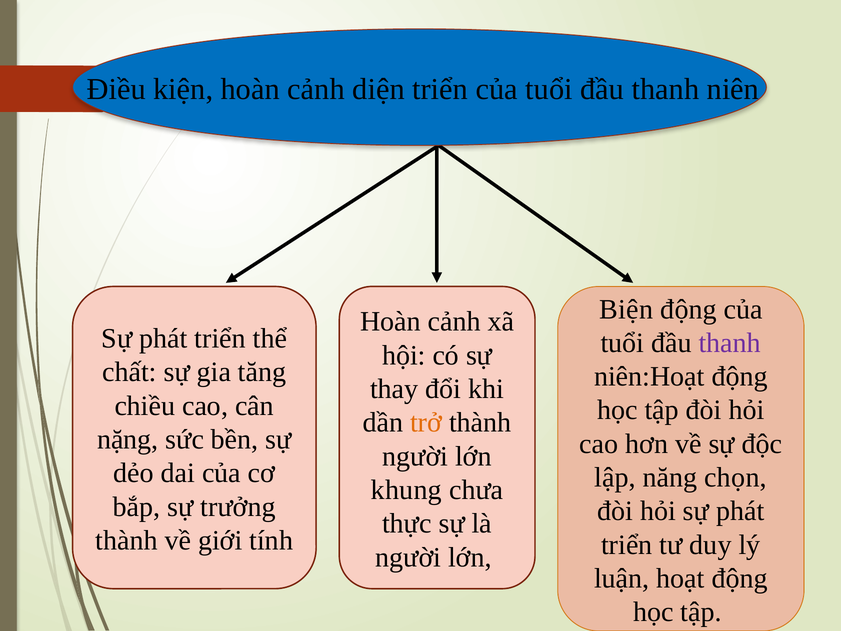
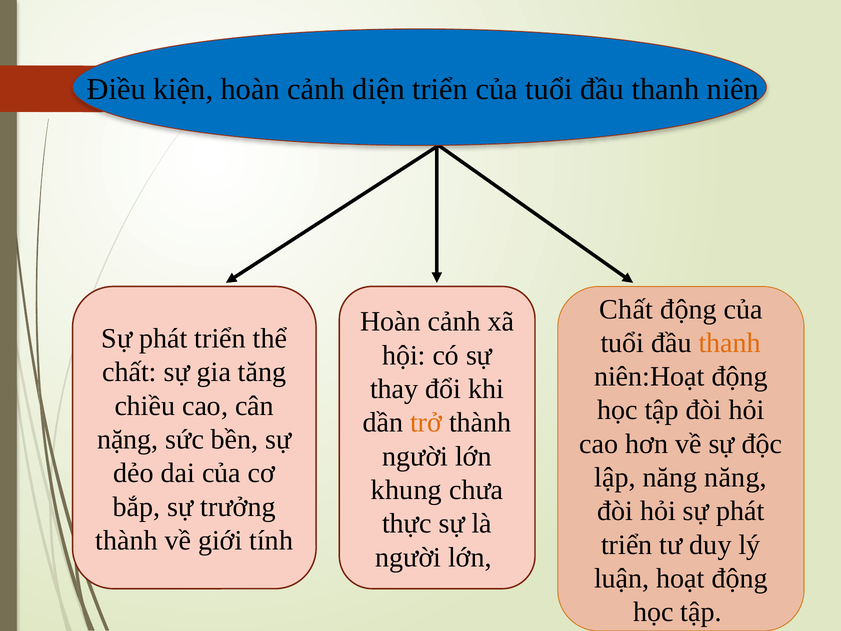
Biện: Biện -> Chất (626, 309)
thanh colour: purple -> orange (730, 343)
năng chọn: chọn -> năng (736, 477)
